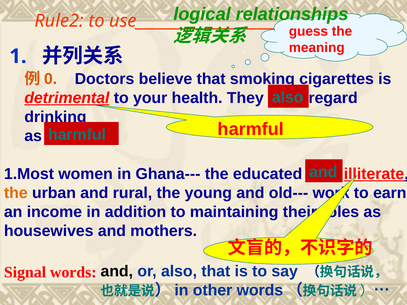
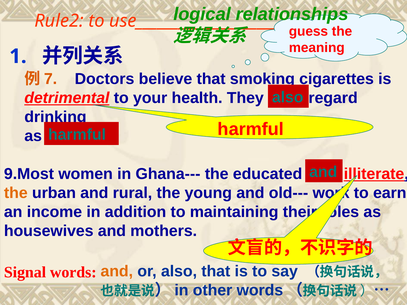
0: 0 -> 7 (51, 79)
1.Most: 1.Most -> 9.Most (29, 174)
and colour: black -> orange (117, 271)
